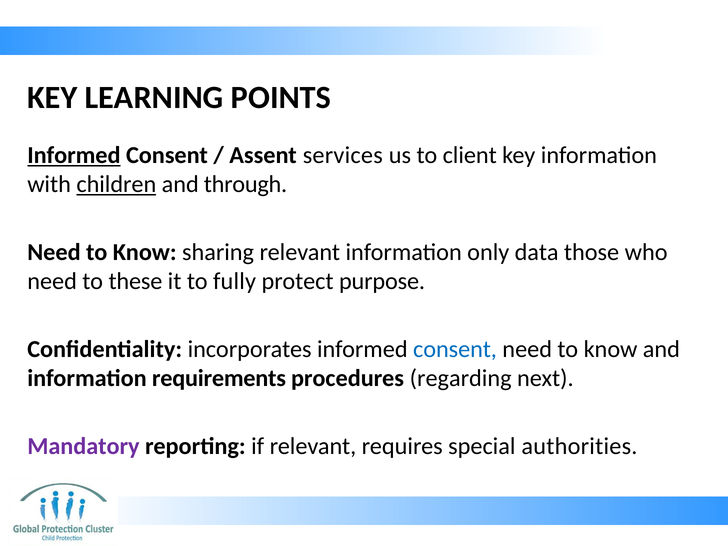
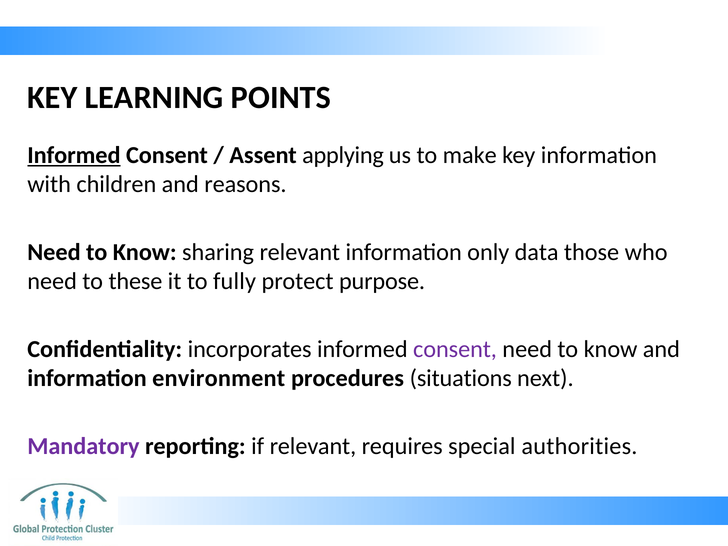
services: services -> applying (343, 155)
client: client -> make (470, 155)
children underline: present -> none (116, 184)
through: through -> reasons (245, 184)
consent colour: blue -> purple (455, 349)
requirements: requirements -> environment (219, 378)
regarding: regarding -> situations (461, 378)
